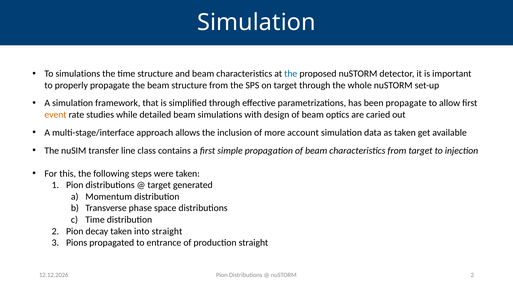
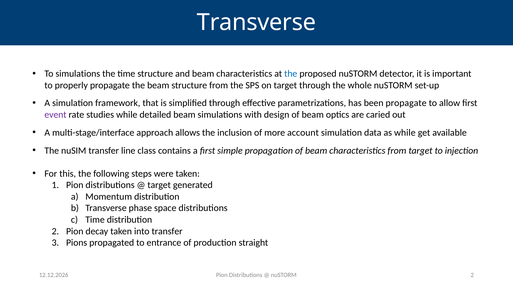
Simulation: Simulation -> Transverse (257, 23)
event colour: orange -> purple (55, 115)
as taken: taken -> while (405, 133)
into straight: straight -> transfer (167, 232)
